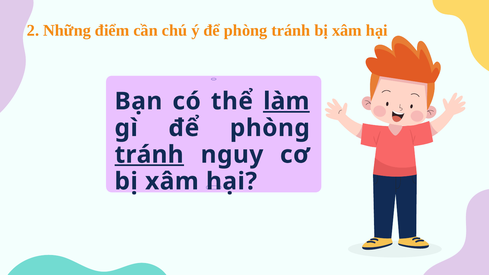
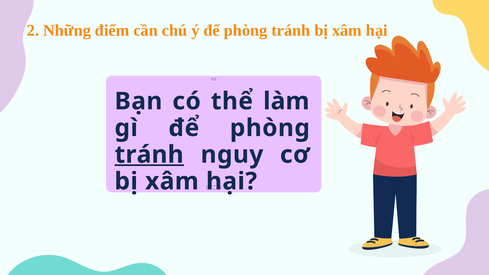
làm underline: present -> none (286, 101)
